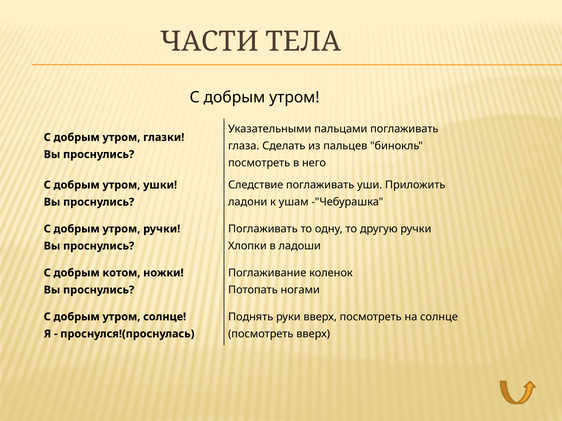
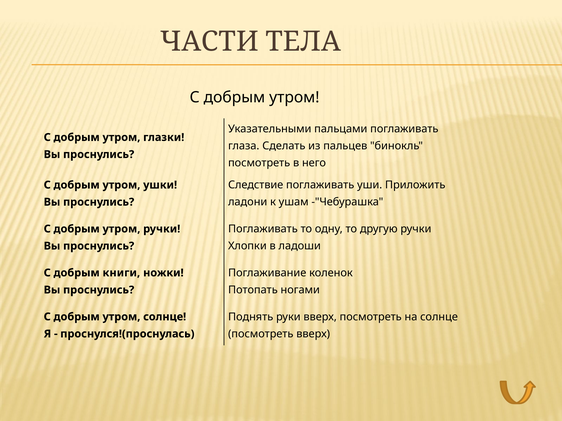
котом: котом -> книги (121, 273)
